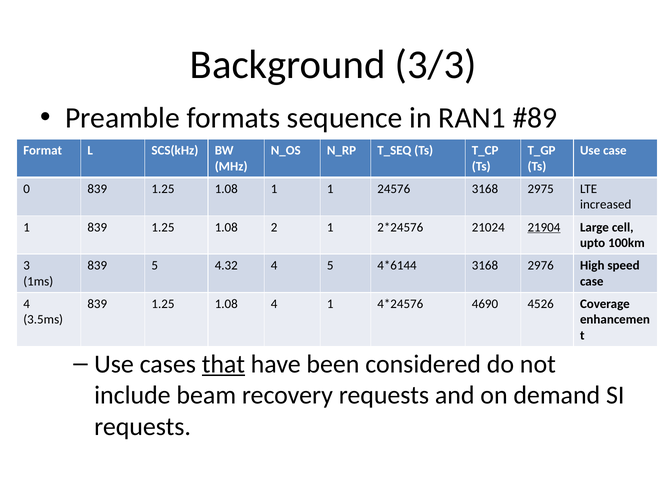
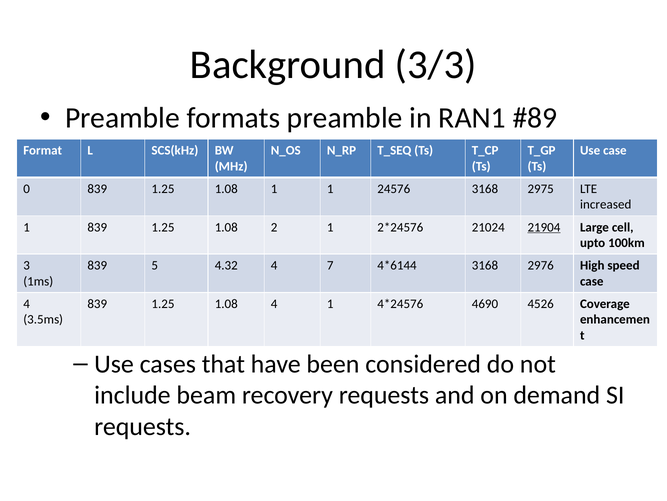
formats sequence: sequence -> preamble (345, 118)
4 5: 5 -> 7 (330, 265)
that underline: present -> none (223, 364)
